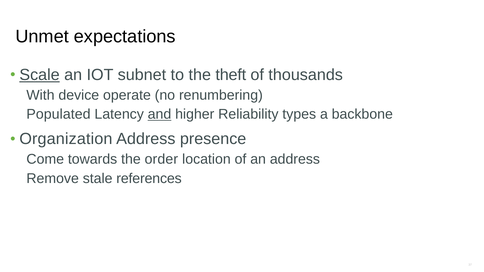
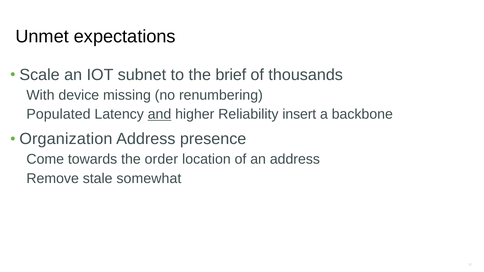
Scale underline: present -> none (40, 75)
theft: theft -> brief (231, 75)
operate: operate -> missing (127, 95)
types: types -> insert (299, 114)
references: references -> somewhat (149, 179)
